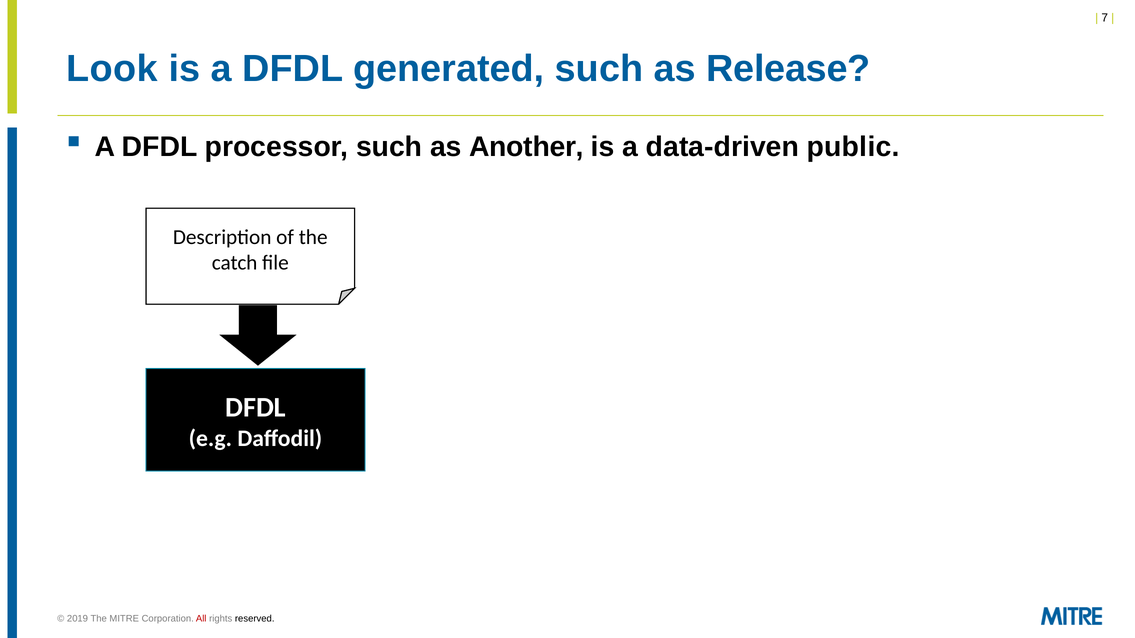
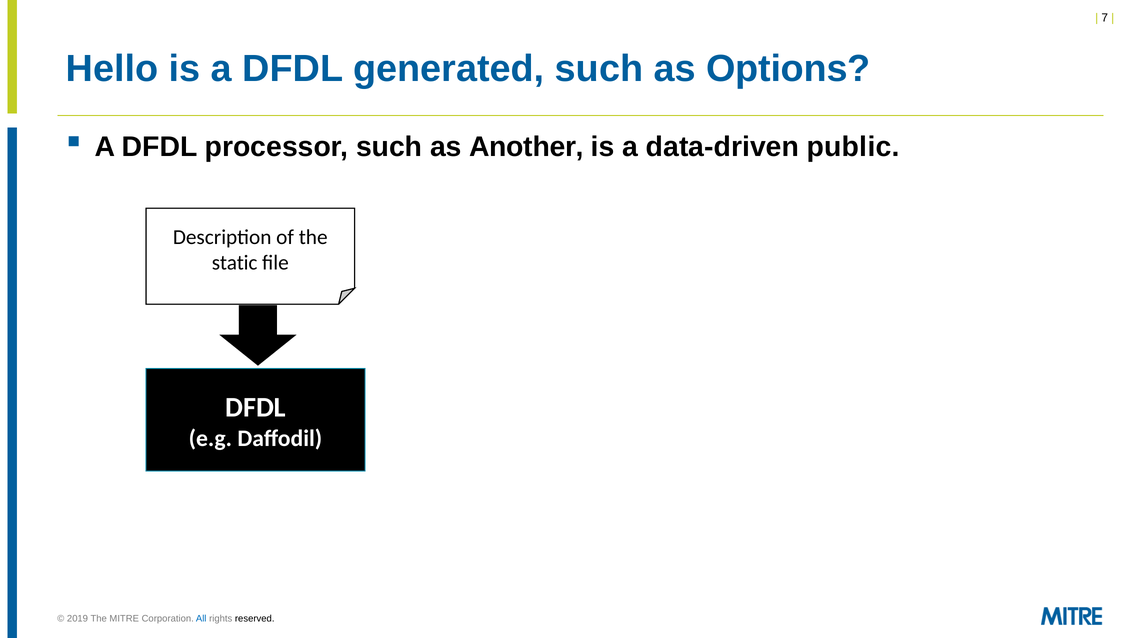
Look: Look -> Hello (112, 69)
Release: Release -> Options (788, 69)
catch: catch -> static (235, 263)
All colour: red -> blue (201, 619)
